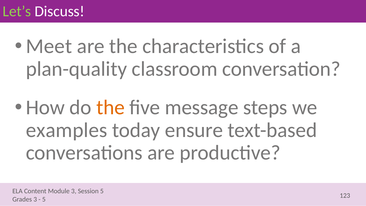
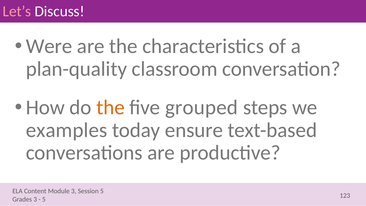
Let’s colour: light green -> pink (17, 11)
Meet: Meet -> Were (49, 46)
message: message -> grouped (202, 107)
